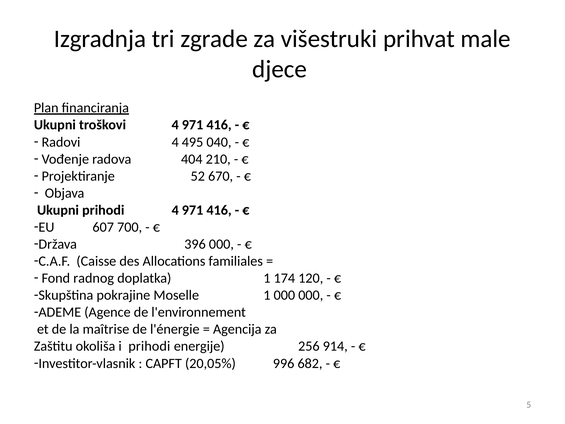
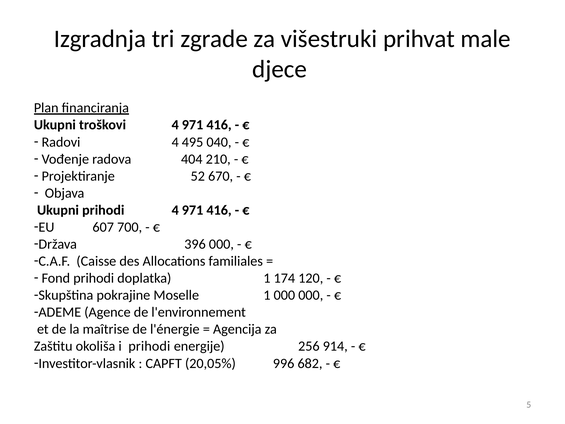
Fond radnog: radnog -> prihodi (94, 278)
